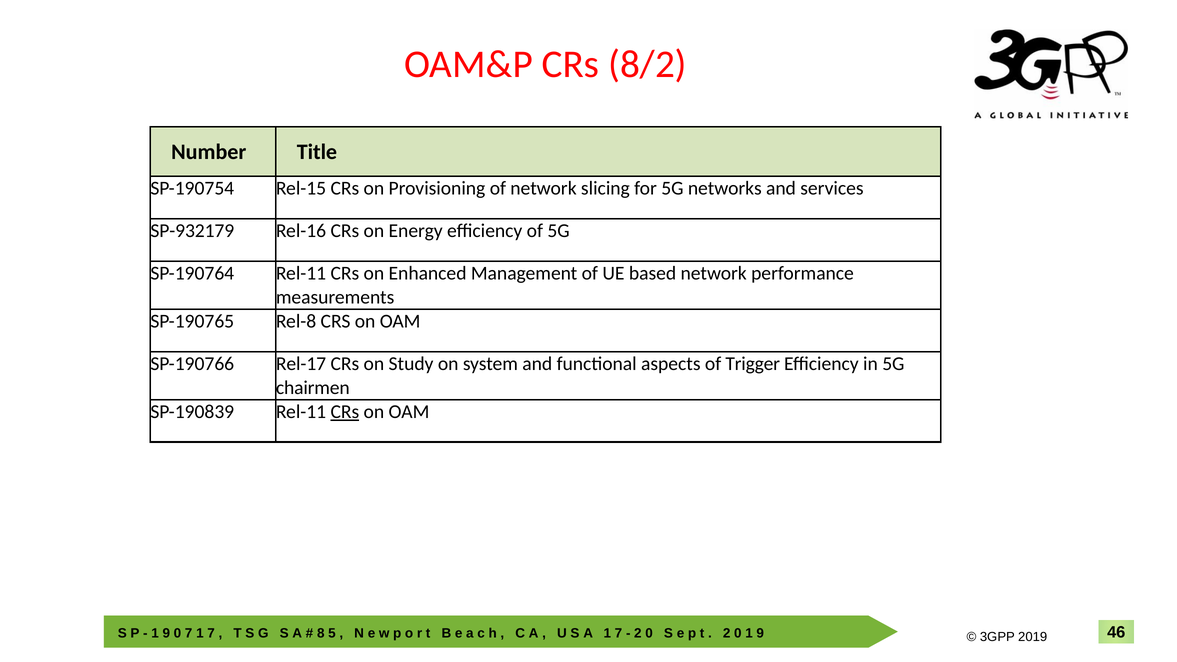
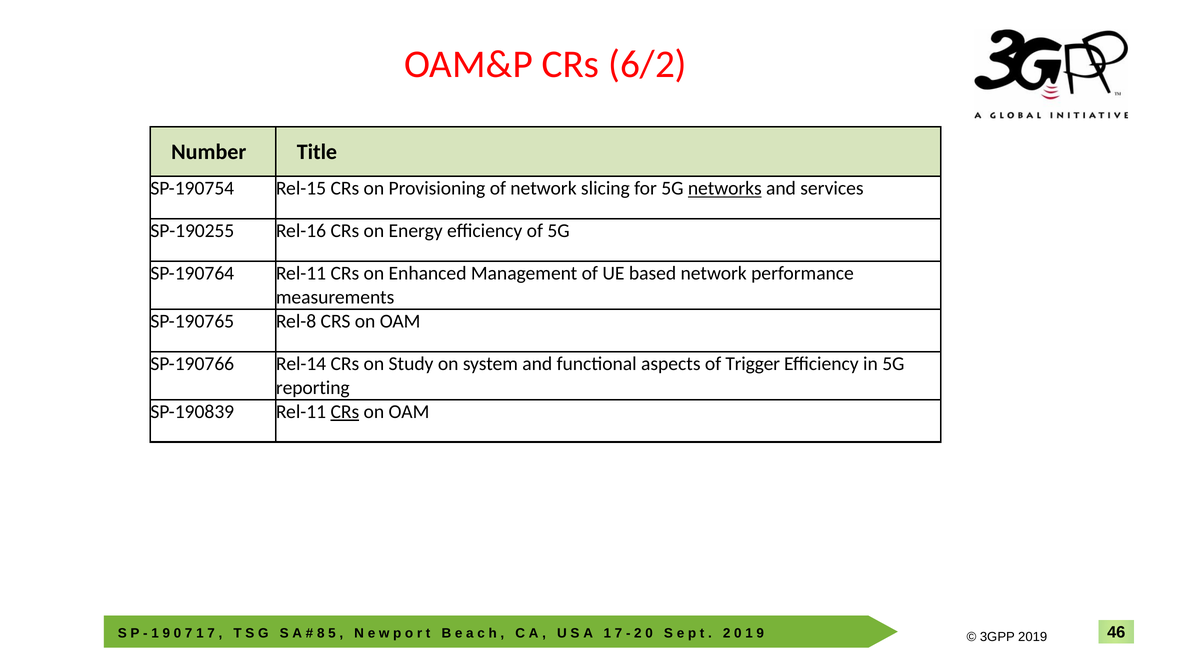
8/2: 8/2 -> 6/2 (648, 65)
networks underline: none -> present (725, 189)
SP-932179: SP-932179 -> SP-190255 (192, 231)
Rel-17: Rel-17 -> Rel-14 (301, 364)
chairmen: chairmen -> reporting (313, 388)
